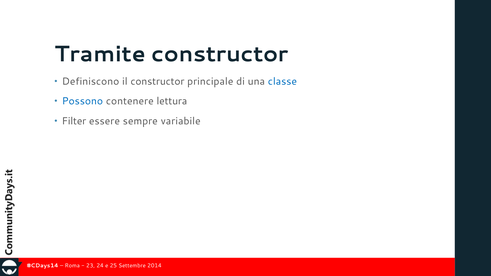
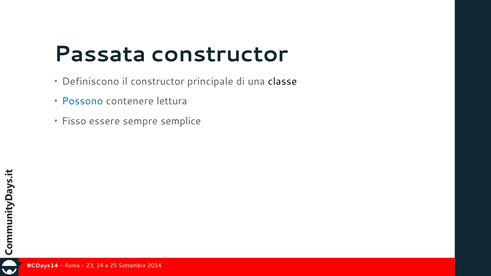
Tramite: Tramite -> Passata (100, 54)
classe colour: blue -> black (282, 81)
Filter: Filter -> Fisso (74, 121)
variabile: variabile -> semplice (181, 121)
